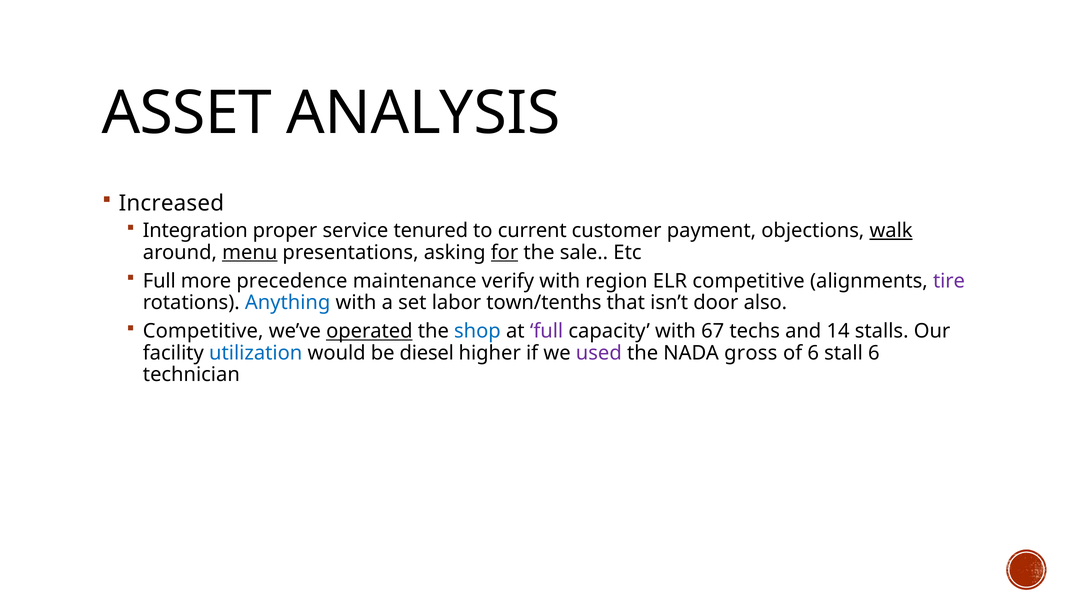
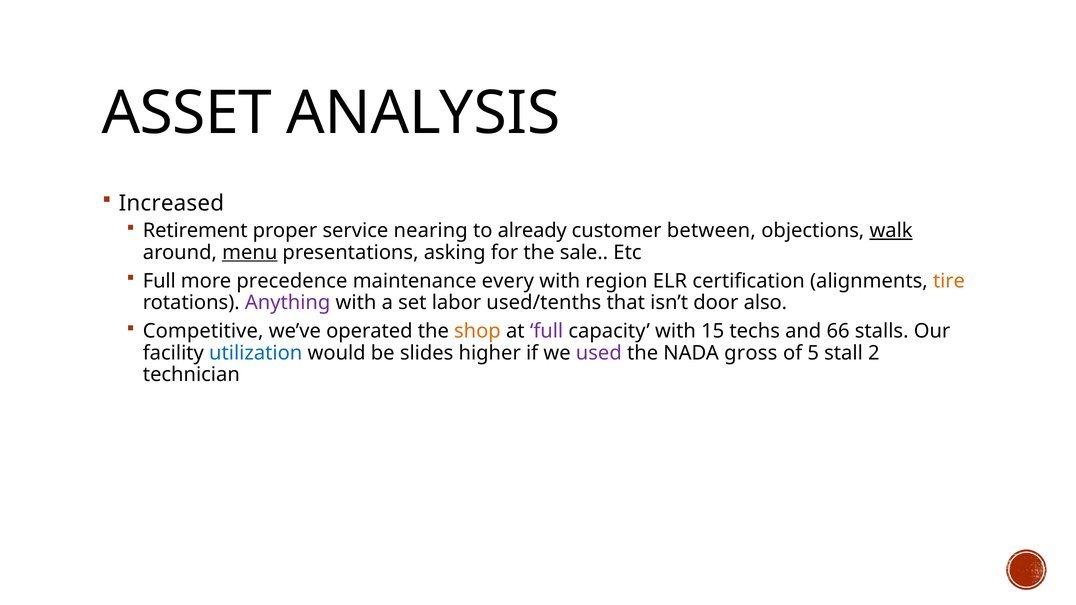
Integration: Integration -> Retirement (195, 231)
tenured: tenured -> nearing (431, 231)
current: current -> already (532, 231)
payment: payment -> between (711, 231)
for underline: present -> none (505, 253)
verify: verify -> every (508, 281)
ELR competitive: competitive -> certification (749, 281)
tire colour: purple -> orange (949, 281)
Anything colour: blue -> purple (288, 303)
town/tenths: town/tenths -> used/tenths (544, 303)
operated underline: present -> none (369, 331)
shop colour: blue -> orange (477, 331)
67: 67 -> 15 (713, 331)
14: 14 -> 66 (838, 331)
diesel: diesel -> slides (427, 353)
of 6: 6 -> 5 (813, 353)
stall 6: 6 -> 2 (874, 353)
